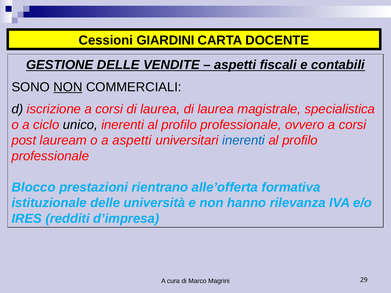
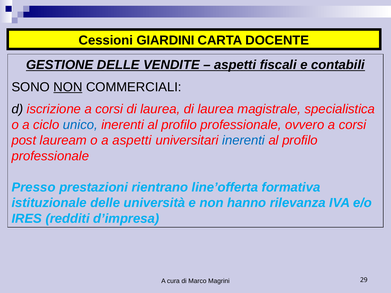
unico colour: black -> blue (80, 125)
Blocco: Blocco -> Presso (34, 187)
alle’offerta: alle’offerta -> line’offerta (225, 187)
